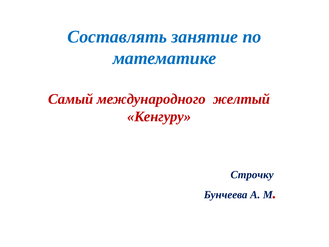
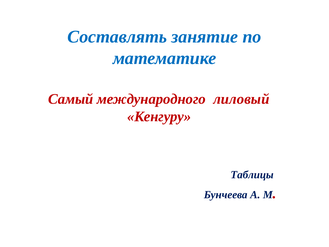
желтый: желтый -> лиловый (241, 99)
Строчку: Строчку -> Таблицы (252, 175)
